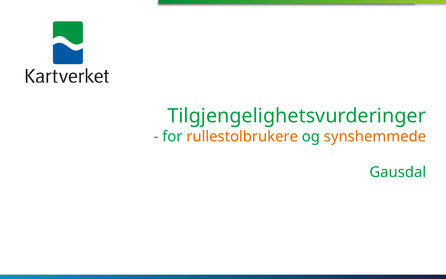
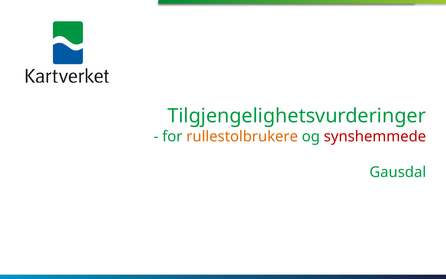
synshemmede colour: orange -> red (375, 136)
